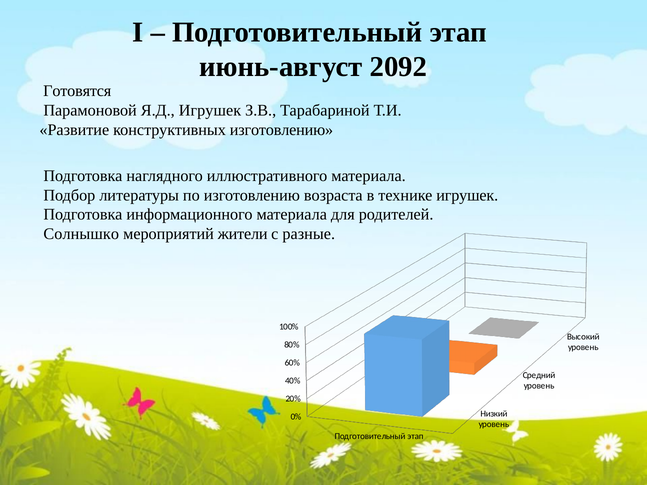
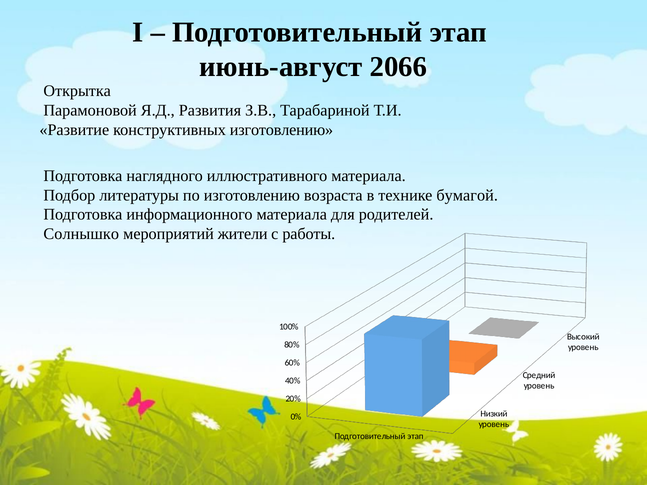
2092: 2092 -> 2066 (398, 67)
Готовятся: Готовятся -> Открытка (77, 91)
Я.Д Игрушек: Игрушек -> Развития (210, 111)
технике игрушек: игрушек -> бумагой (467, 195)
разные: разные -> работы (309, 234)
